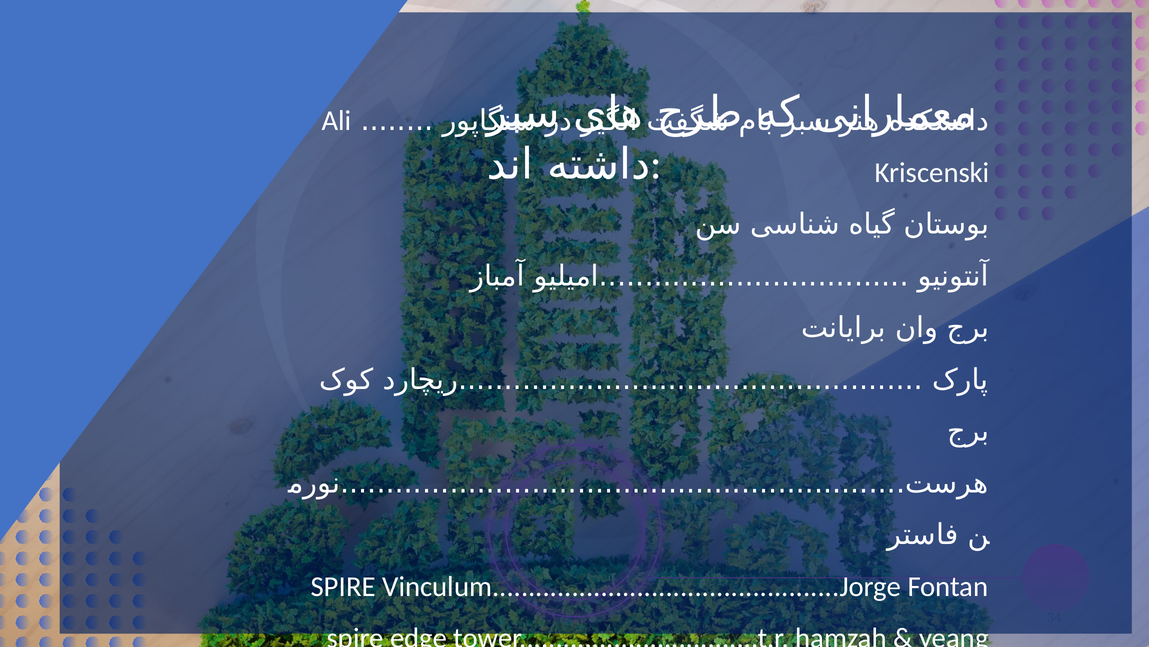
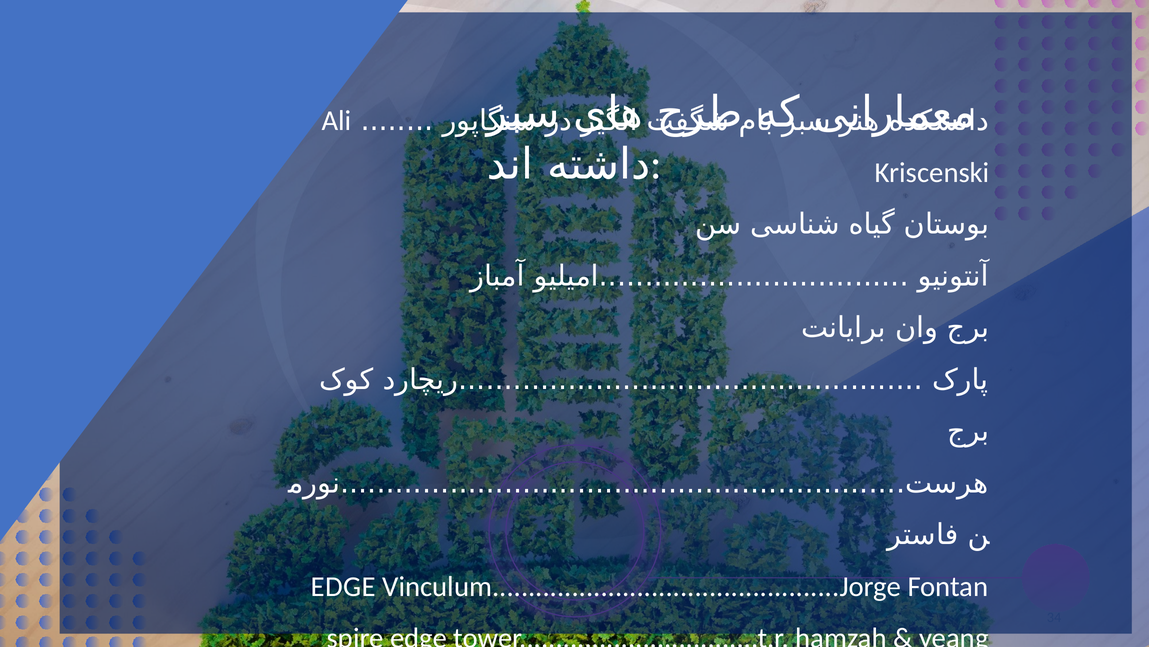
SPIRE: SPIRE -> EDGE (343, 586)
